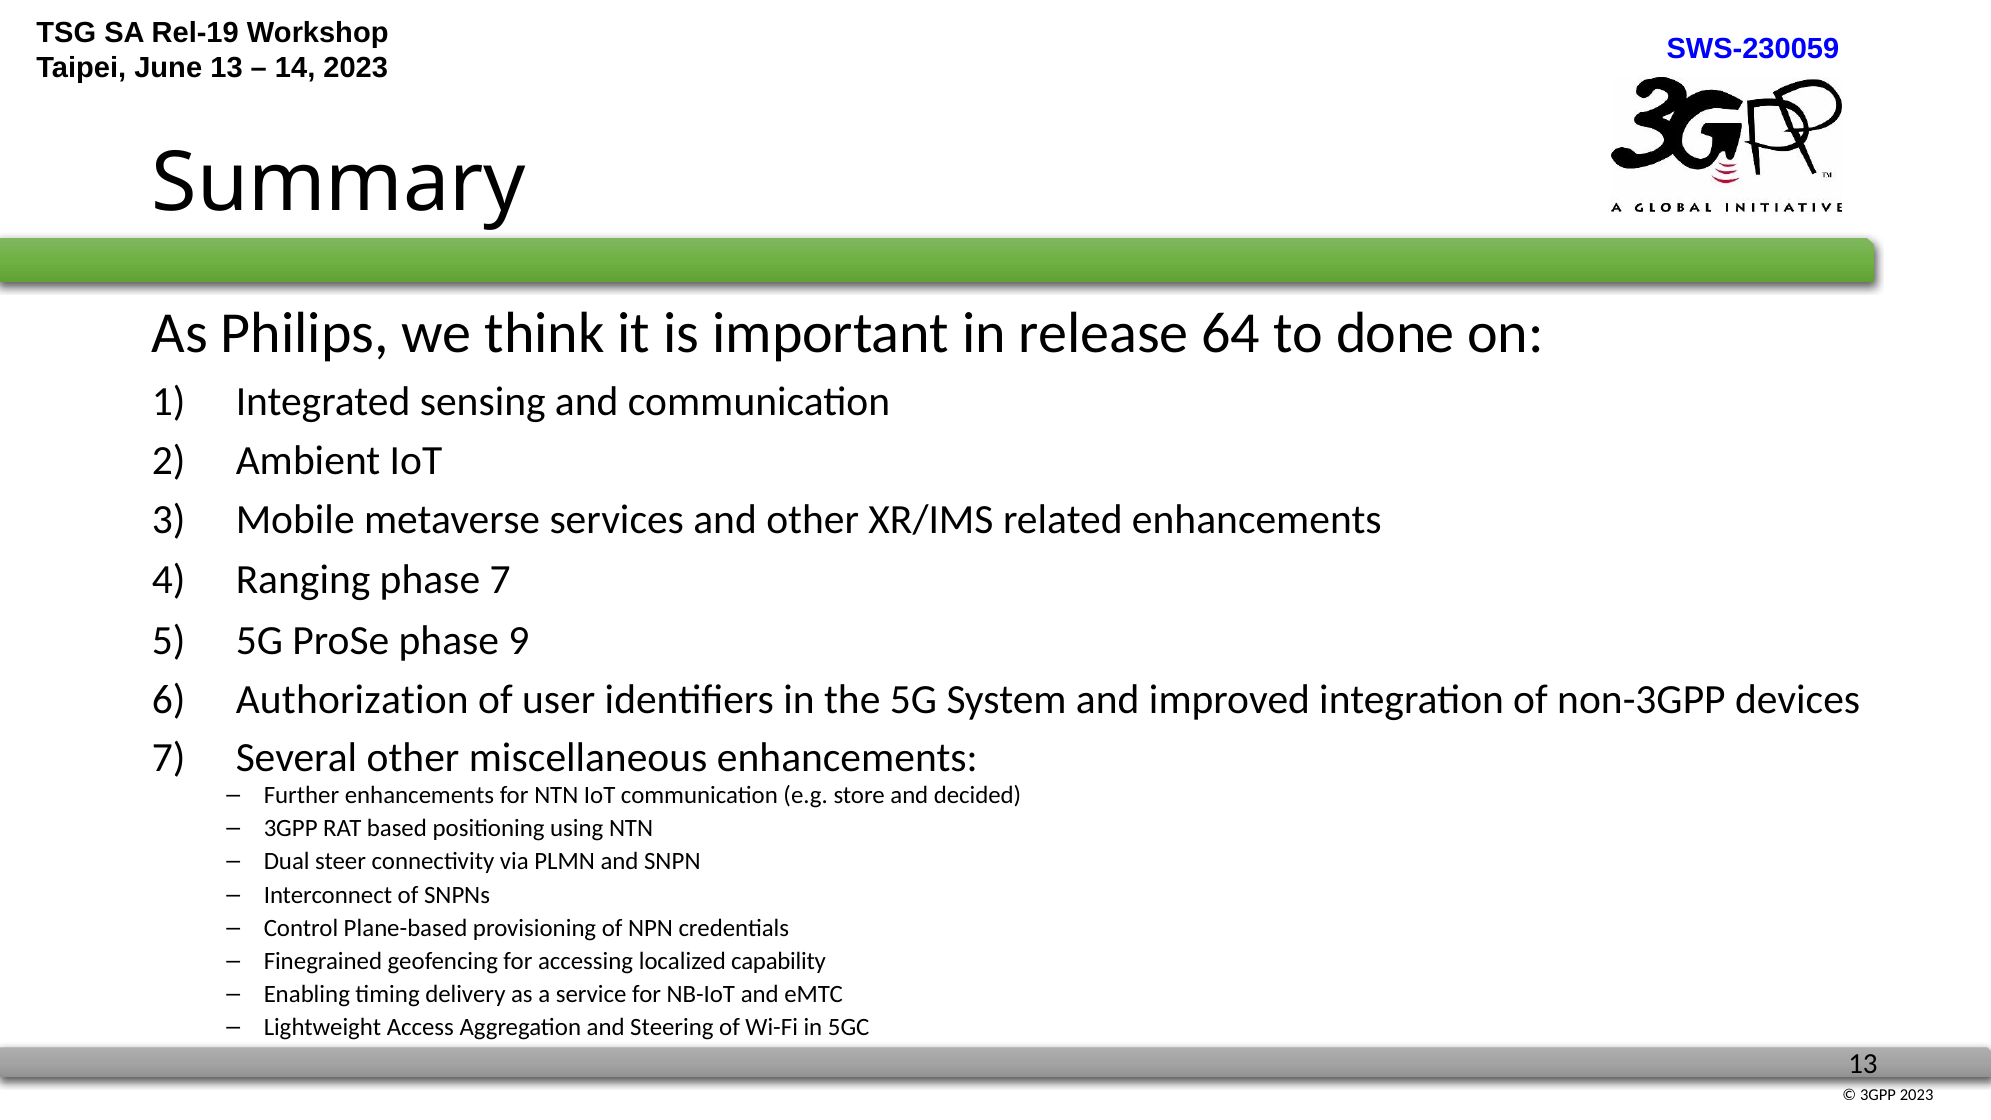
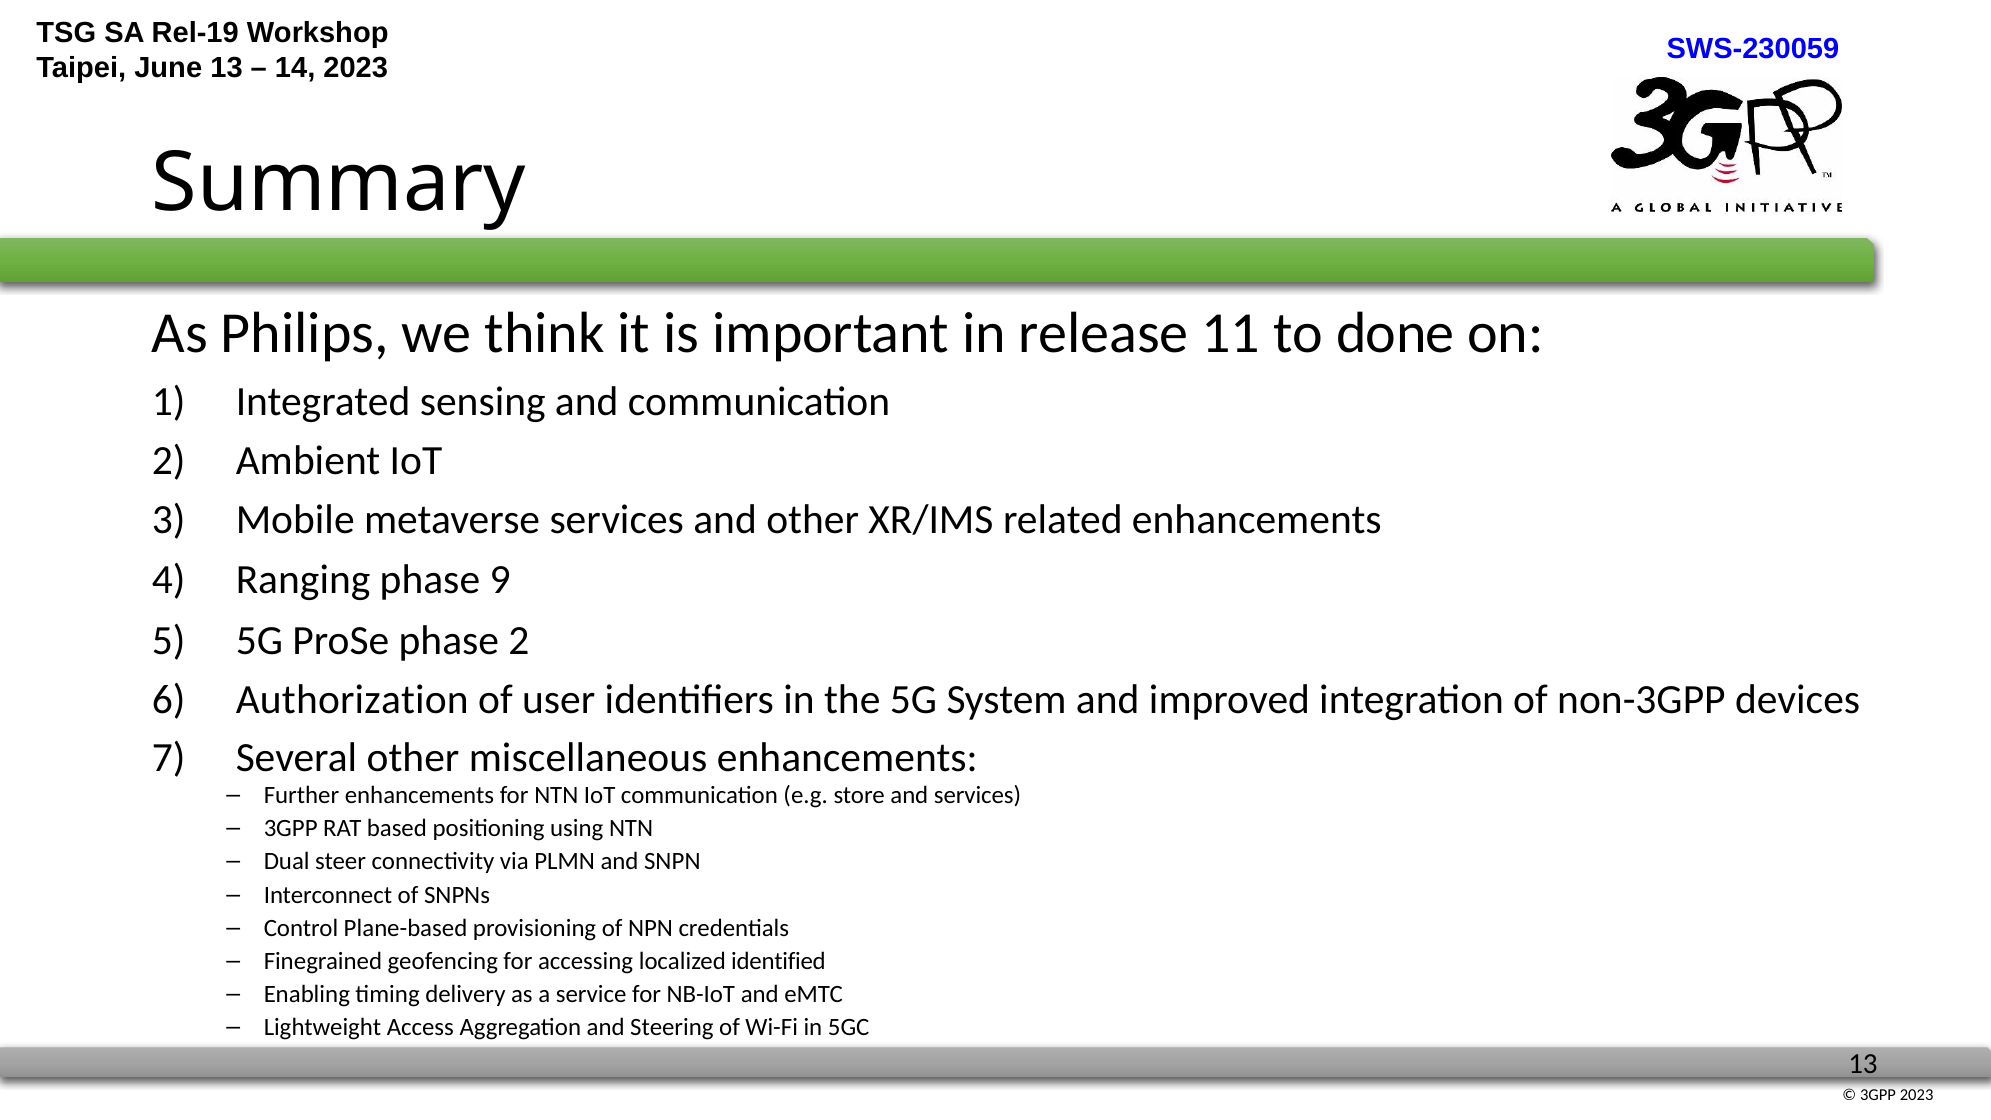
64: 64 -> 11 (1231, 333)
phase 7: 7 -> 9 (500, 580)
phase 9: 9 -> 2 (519, 641)
and decided: decided -> services (978, 795)
capability: capability -> identified (778, 961)
